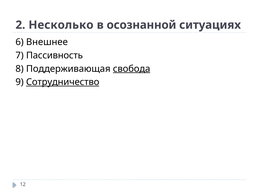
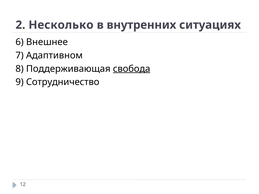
осознанной: осознанной -> внутренних (141, 25)
Пассивность: Пассивность -> Адаптивном (54, 55)
Сотрудничество underline: present -> none (63, 82)
